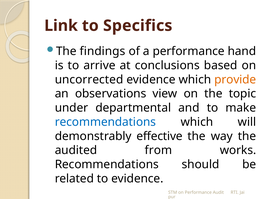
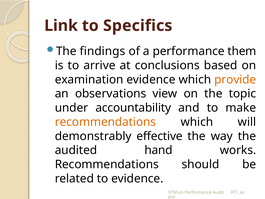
hand: hand -> them (242, 51)
uncorrected: uncorrected -> examination (89, 79)
departmental: departmental -> accountability (133, 108)
recommendations colour: blue -> orange (105, 122)
from: from -> hand (159, 150)
